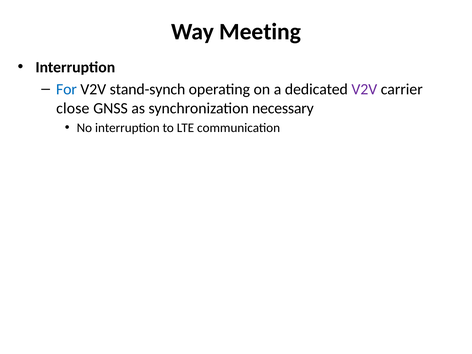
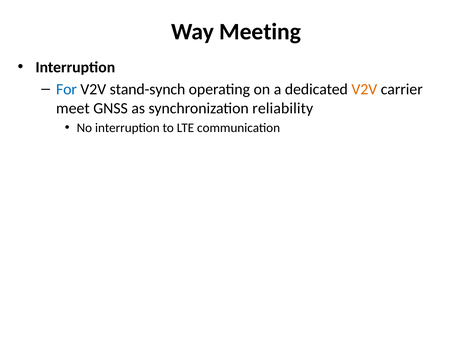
V2V colour: purple -> orange (364, 89)
close: close -> meet (73, 108)
necessary: necessary -> reliability (283, 108)
